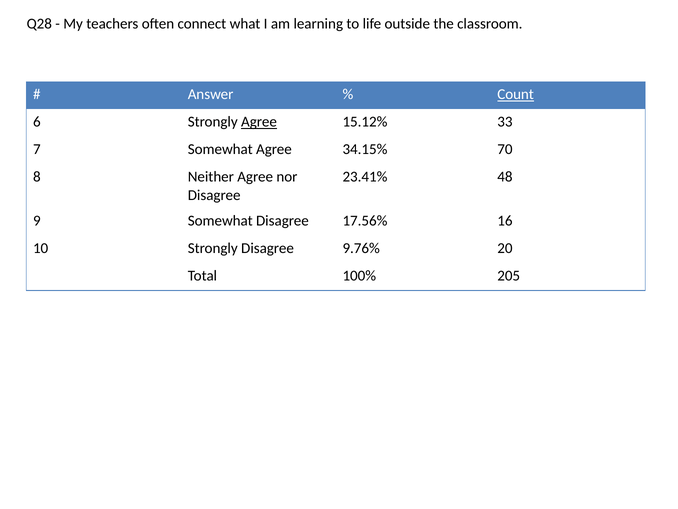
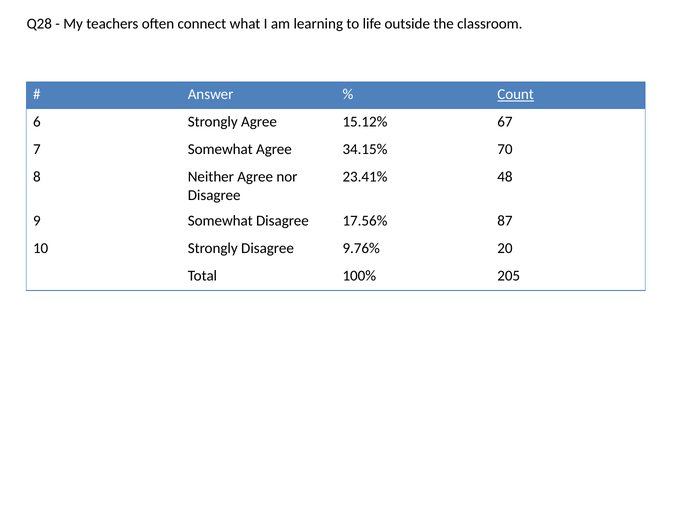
Agree underline: present -> none (259, 122)
33: 33 -> 67 (505, 122)
16: 16 -> 87 (505, 220)
